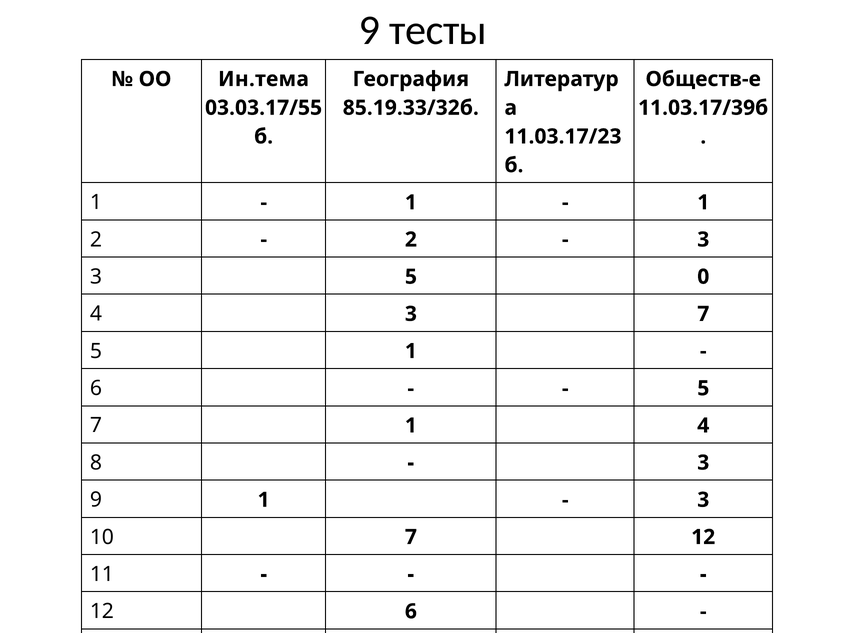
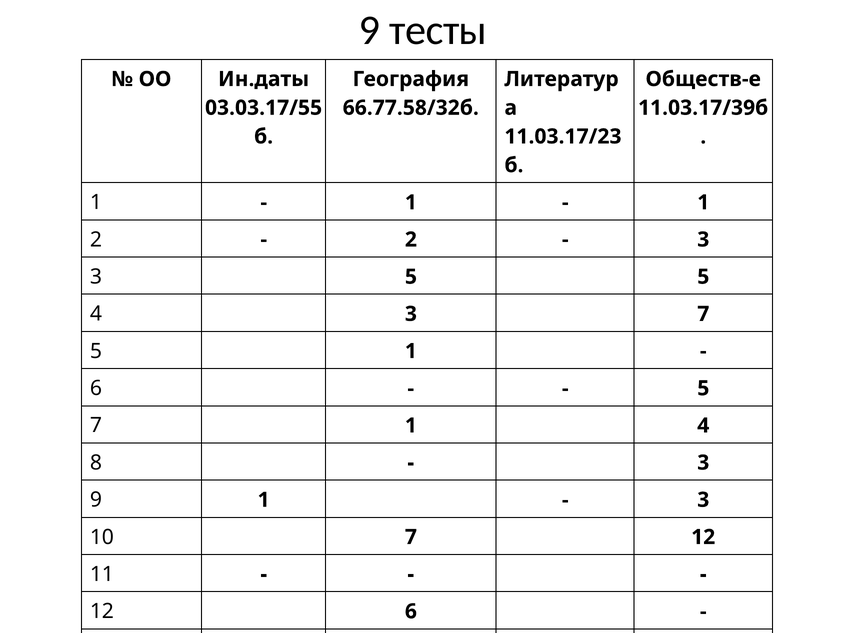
Ин.тема: Ин.тема -> Ин.даты (264, 79)
85.19.33/32б: 85.19.33/32б -> 66.77.58/32б (411, 108)
5 0: 0 -> 5 (703, 277)
